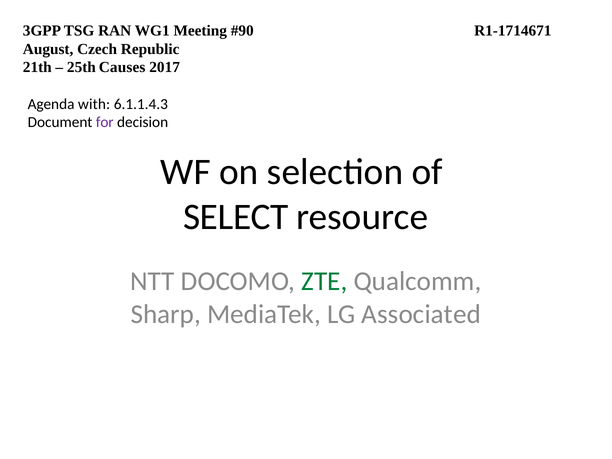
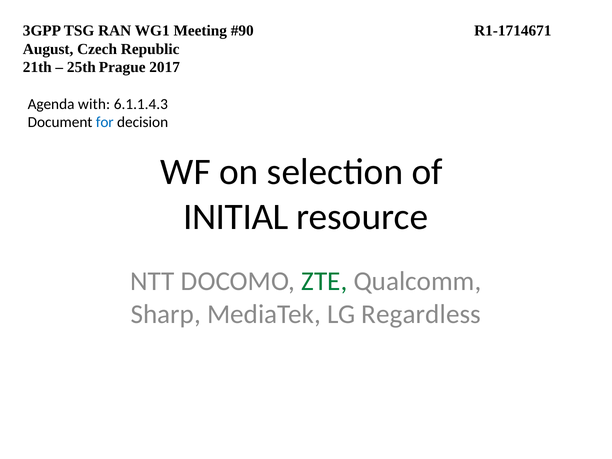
Causes: Causes -> Prague (122, 67)
for colour: purple -> blue (105, 122)
SELECT: SELECT -> INITIAL (236, 217)
Associated: Associated -> Regardless (421, 314)
